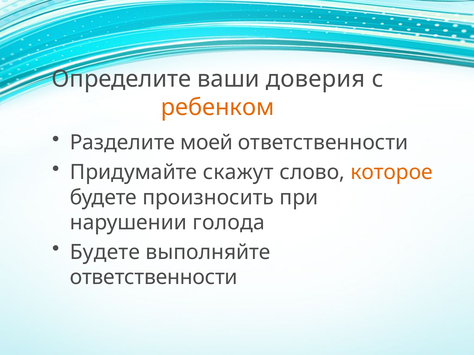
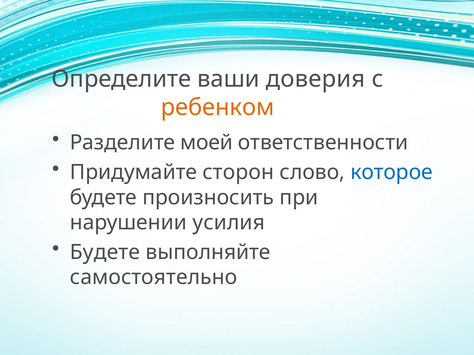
скажут: скажут -> сторон (238, 172)
которое colour: orange -> blue (392, 172)
голода: голода -> усилия (229, 223)
ответственности: ответственности -> самостоятельно (154, 278)
